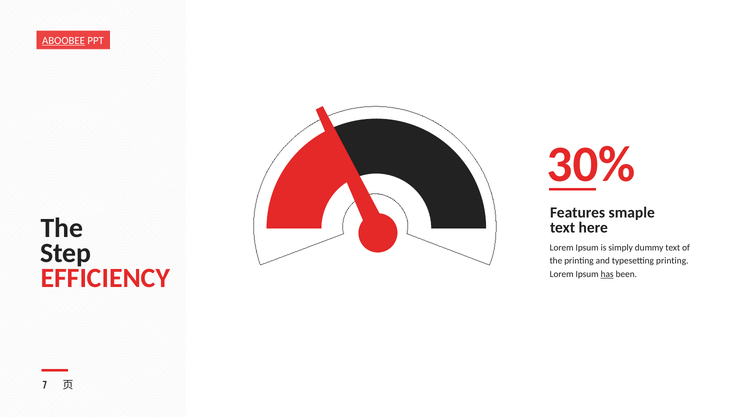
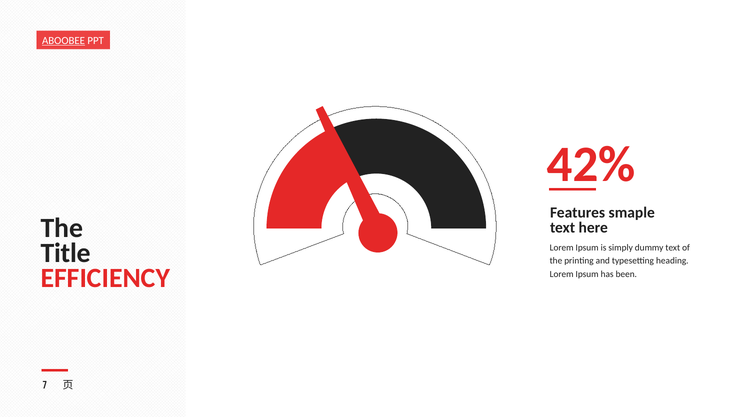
30%: 30% -> 42% (591, 164)
Step: Step -> Title (66, 253)
typesetting printing: printing -> heading (672, 261)
has underline: present -> none (607, 274)
